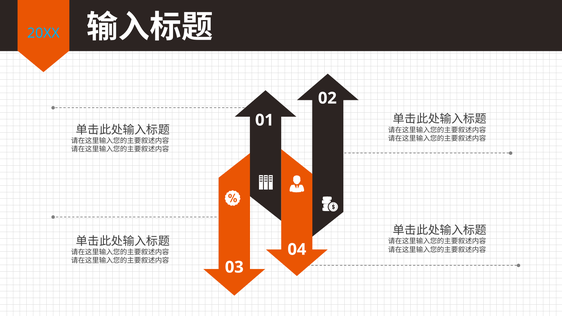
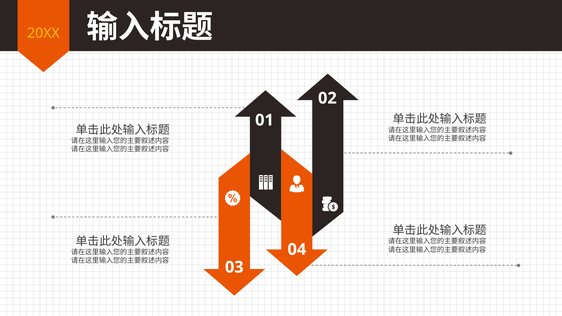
20XX colour: light blue -> yellow (43, 33)
